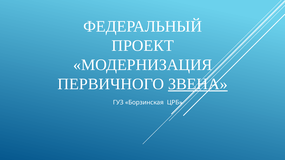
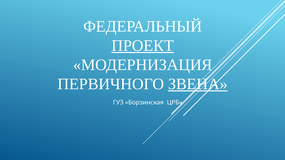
ПРОЕКТ underline: none -> present (143, 46)
